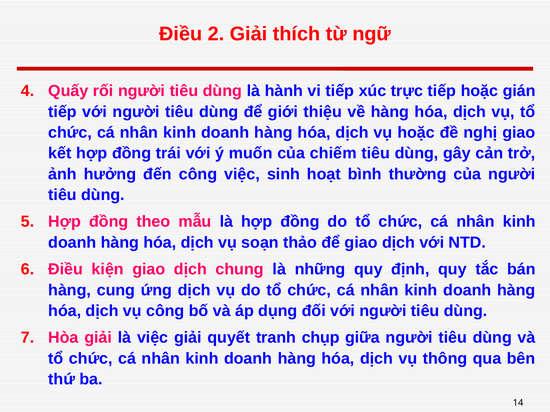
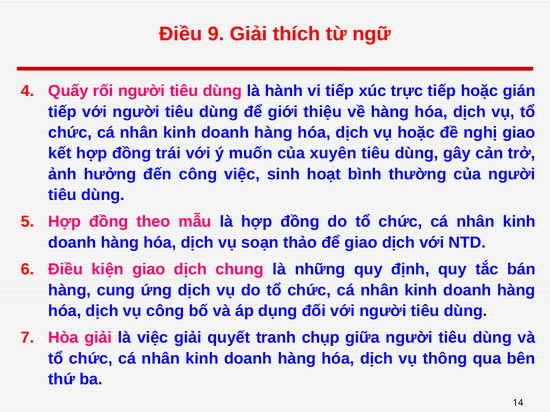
2: 2 -> 9 (216, 34)
chiếm: chiếm -> xuyên (333, 153)
